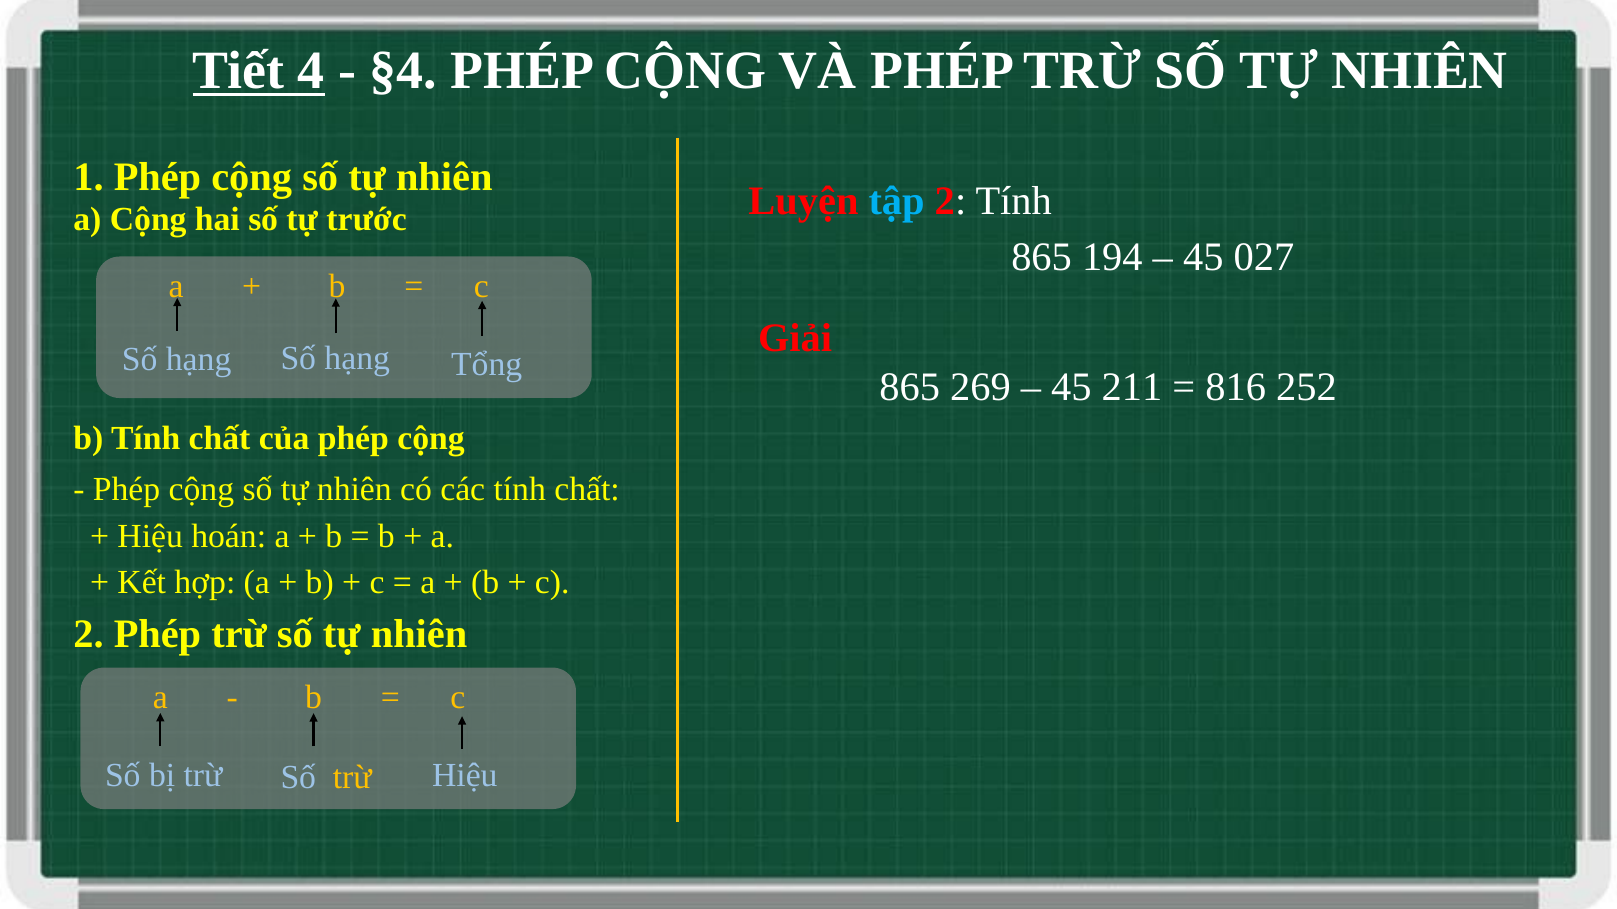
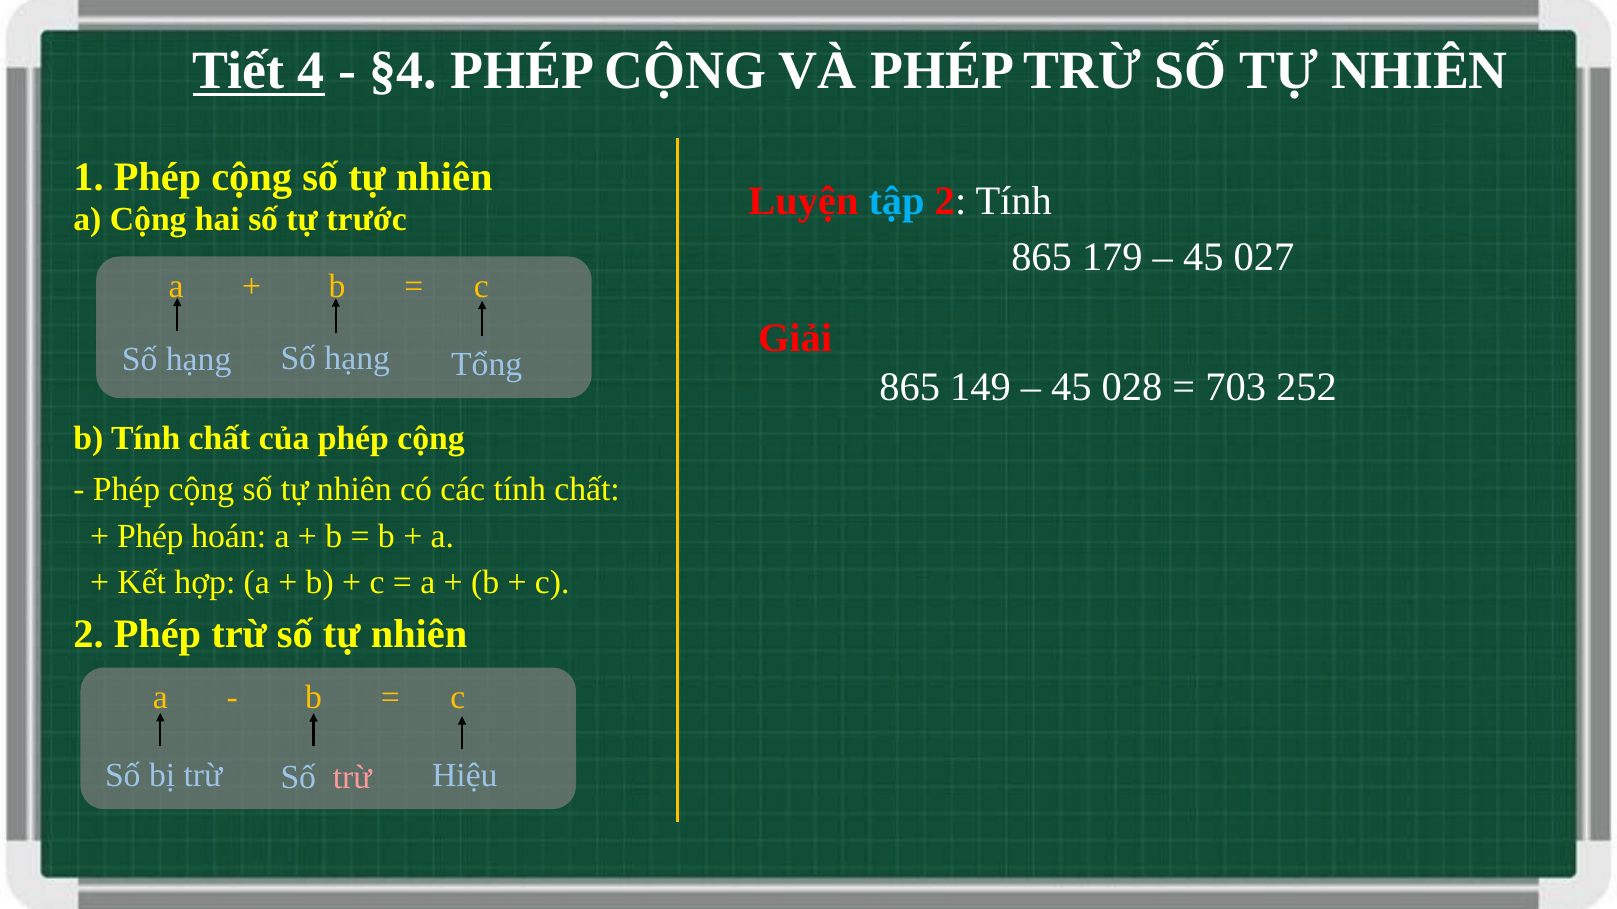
194: 194 -> 179 (1112, 257)
269: 269 -> 149 (980, 387)
211: 211 -> 028 (1132, 387)
816: 816 -> 703 (1236, 387)
Hiệu: Hiệu -> Phép (150, 537)
trừ colour: yellow -> pink (352, 778)
